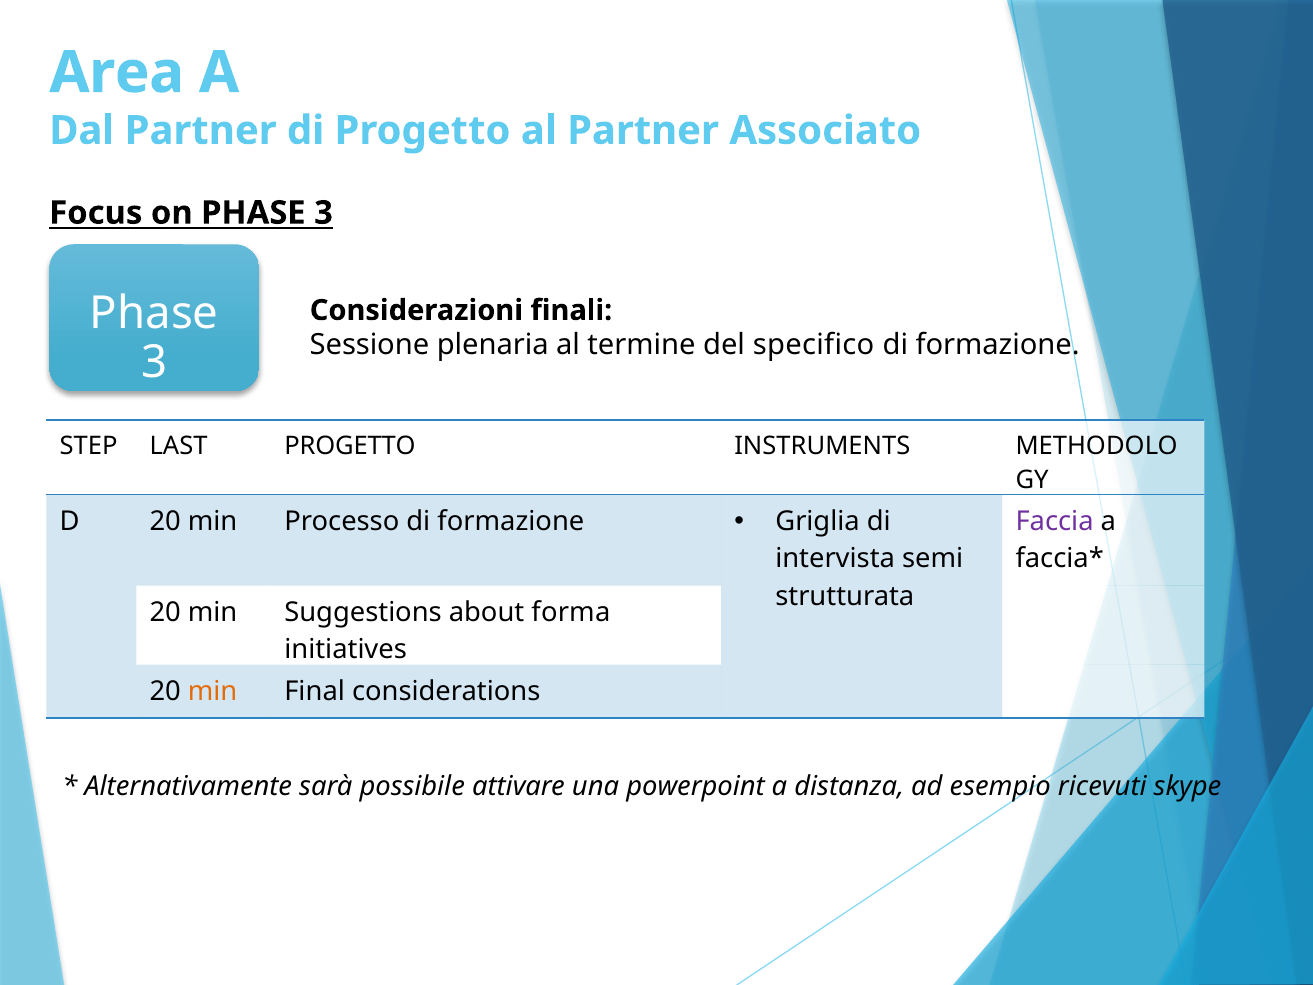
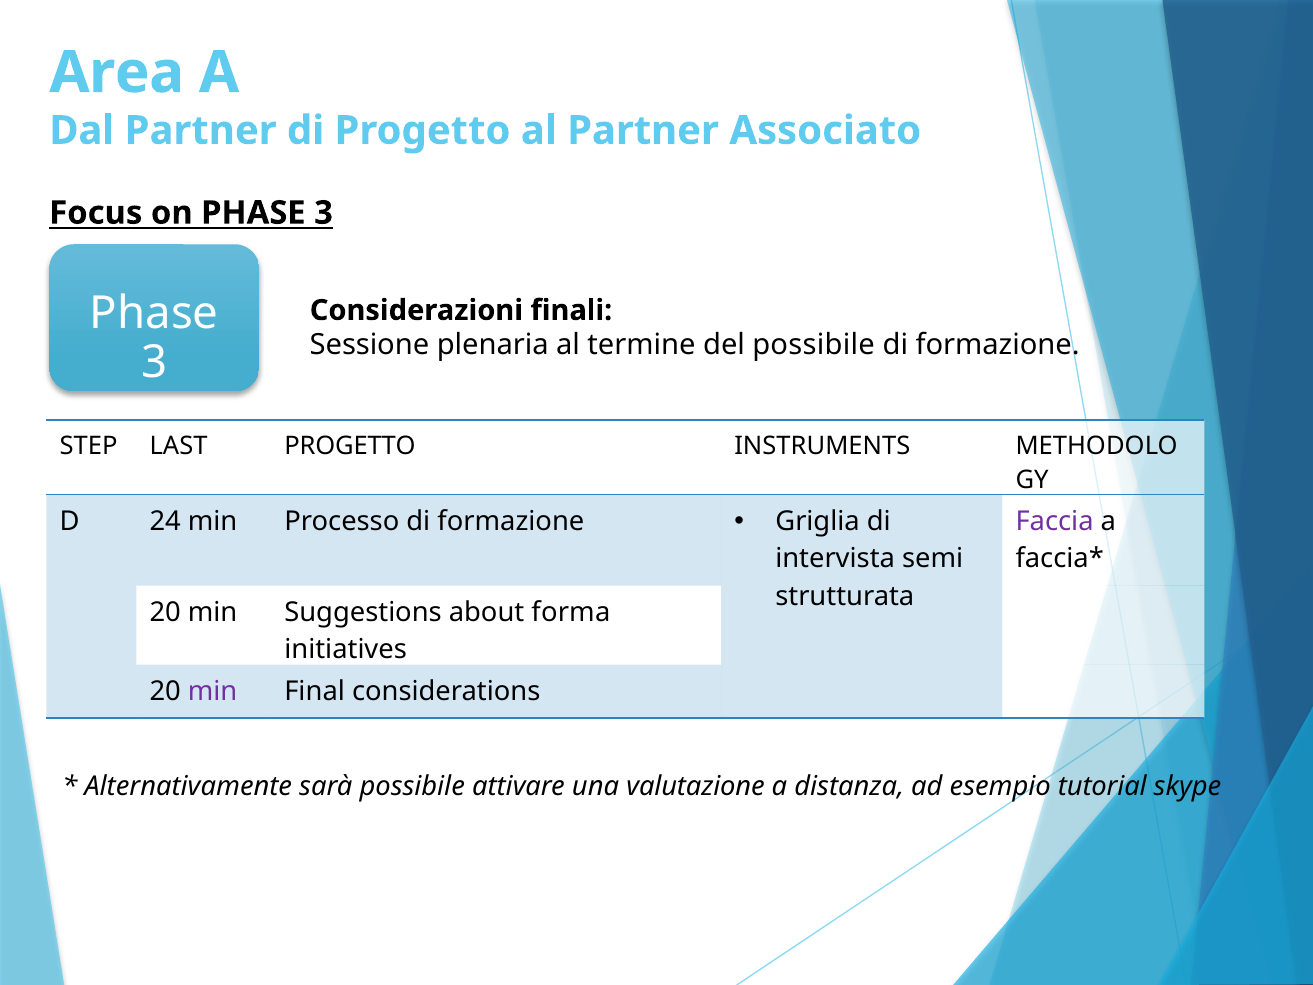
del specifico: specifico -> possibile (814, 345)
D 20: 20 -> 24 (165, 521)
min colour: orange -> purple (213, 691)
powerpoint: powerpoint -> valutazione (696, 786)
ricevuti: ricevuti -> tutorial (1102, 786)
